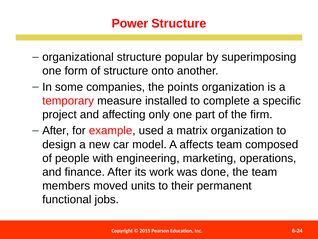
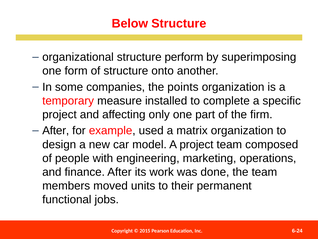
Power: Power -> Below (130, 23)
popular: popular -> perform (184, 57)
A affects: affects -> project (196, 144)
